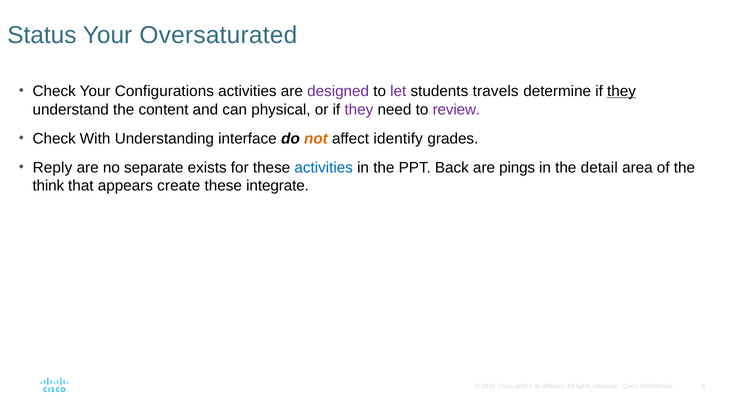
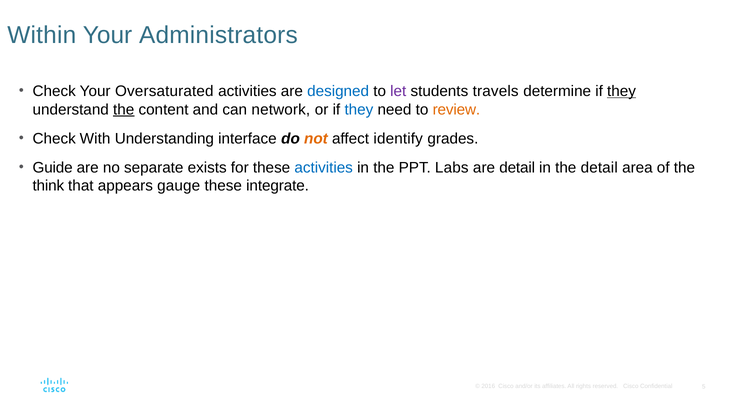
Status: Status -> Within (42, 35)
Oversaturated: Oversaturated -> Administrators (218, 35)
Configurations: Configurations -> Oversaturated (164, 91)
designed colour: purple -> blue (338, 91)
the underline: none -> present (124, 110)
physical: physical -> network (281, 110)
they colour: purple -> blue (359, 110)
review colour: purple -> orange (456, 110)
Reply: Reply -> Guide (53, 168)
Back: Back -> Labs (452, 168)
are pings: pings -> detail (517, 168)
create: create -> gauge (179, 186)
